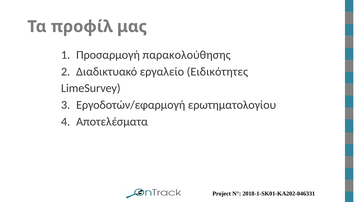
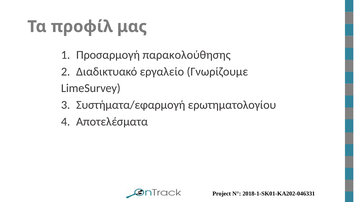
Ειδικότητες: Ειδικότητες -> Γνωρίζουμε (217, 72)
Εργοδοτών/εφαρμογή: Εργοδοτών/εφαρμογή -> Συστήματα/εφαρμογή (131, 105)
